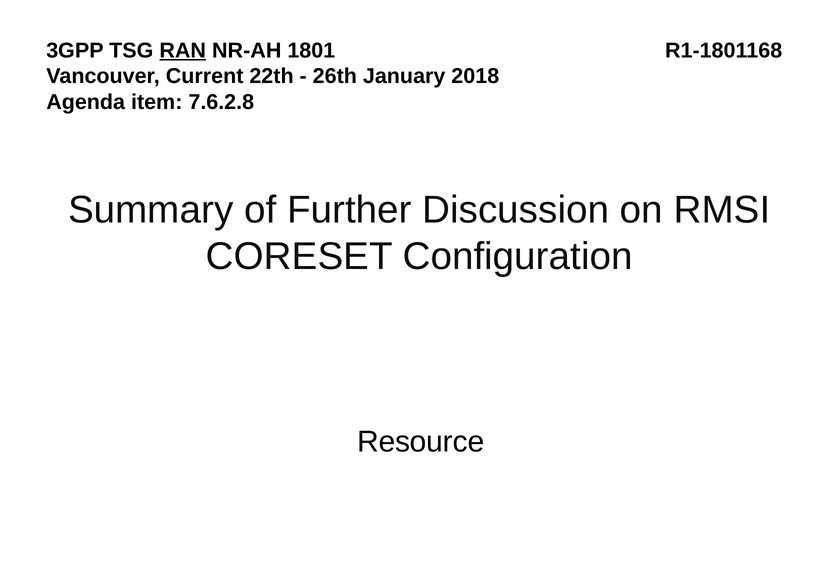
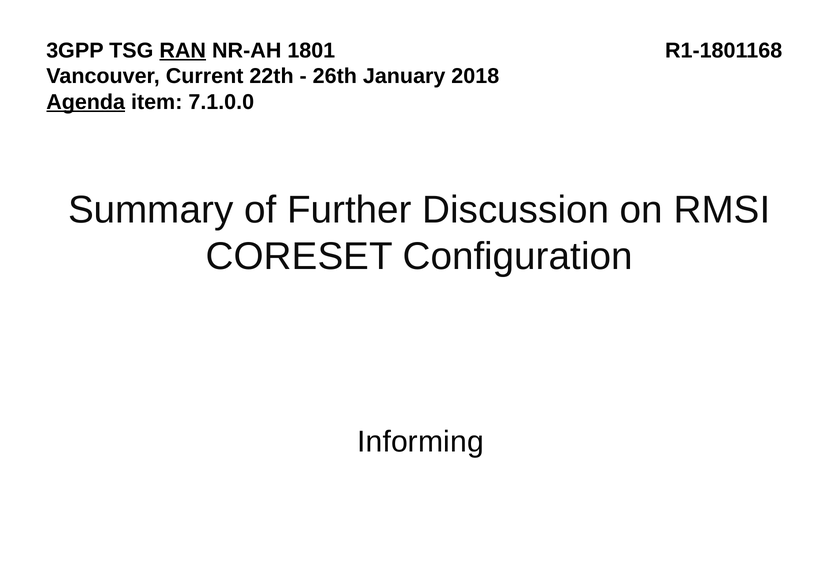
Agenda underline: none -> present (86, 102)
7.6.2.8: 7.6.2.8 -> 7.1.0.0 (221, 102)
Resource: Resource -> Informing (421, 442)
